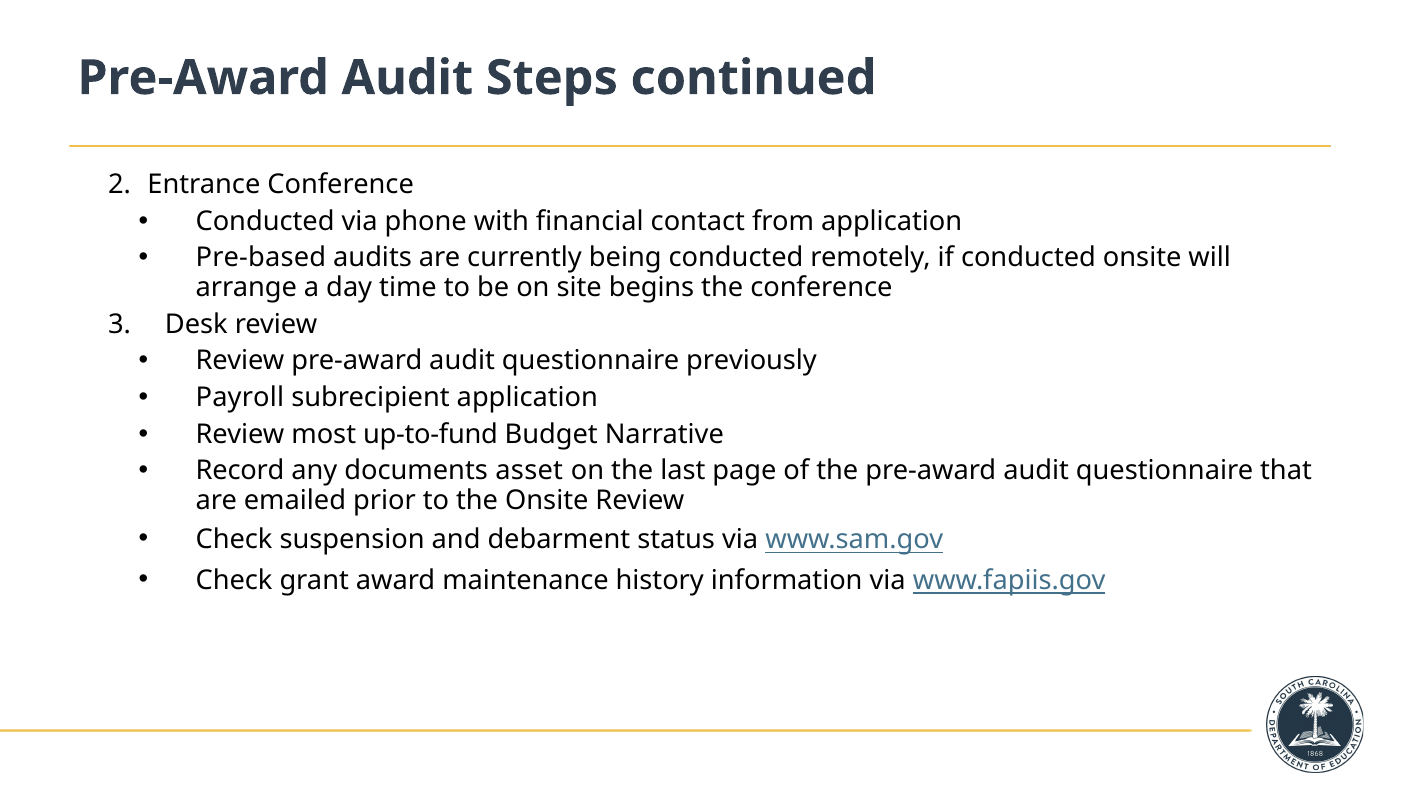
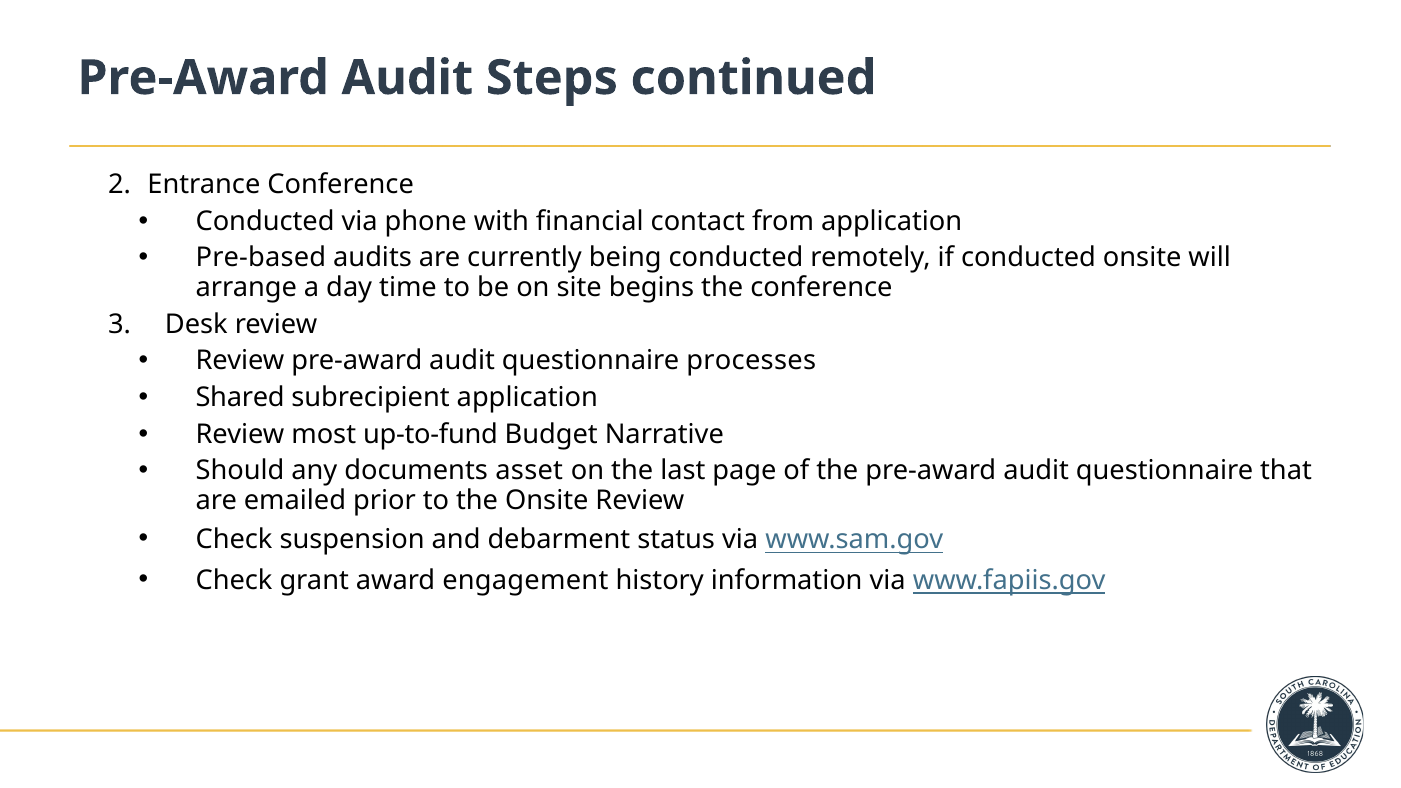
previously: previously -> processes (751, 361)
Payroll: Payroll -> Shared (240, 397)
Record: Record -> Should (240, 471)
maintenance: maintenance -> engagement (525, 581)
